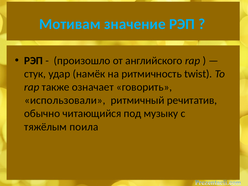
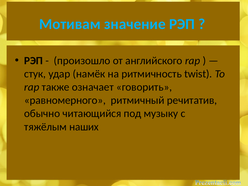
использовали: использовали -> равномерного (65, 100)
поила: поила -> наших (84, 127)
